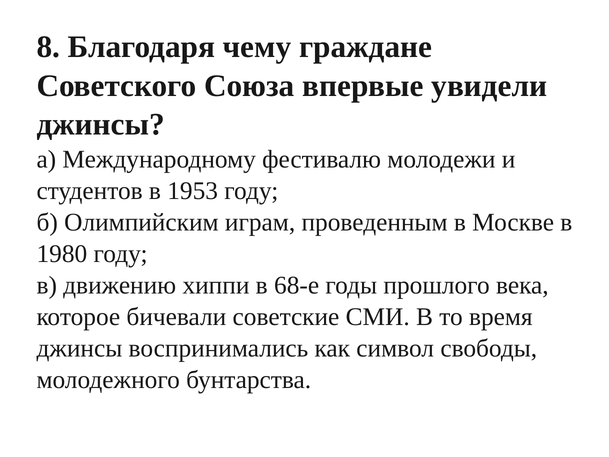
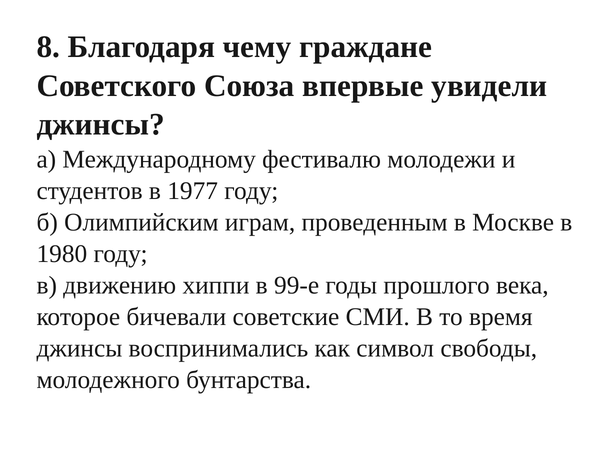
1953: 1953 -> 1977 (193, 191)
68-е: 68-е -> 99-е (297, 285)
